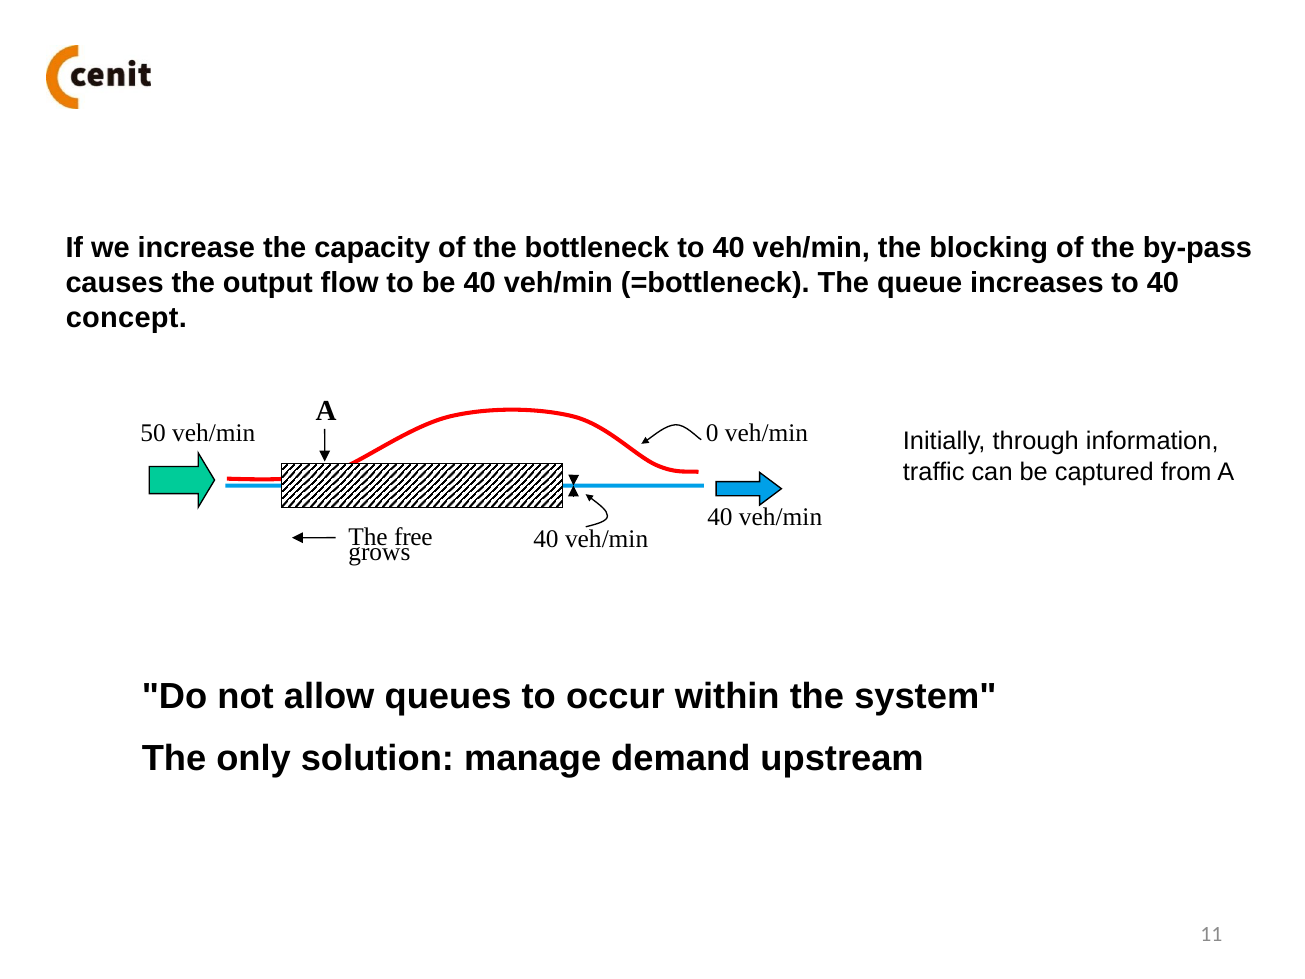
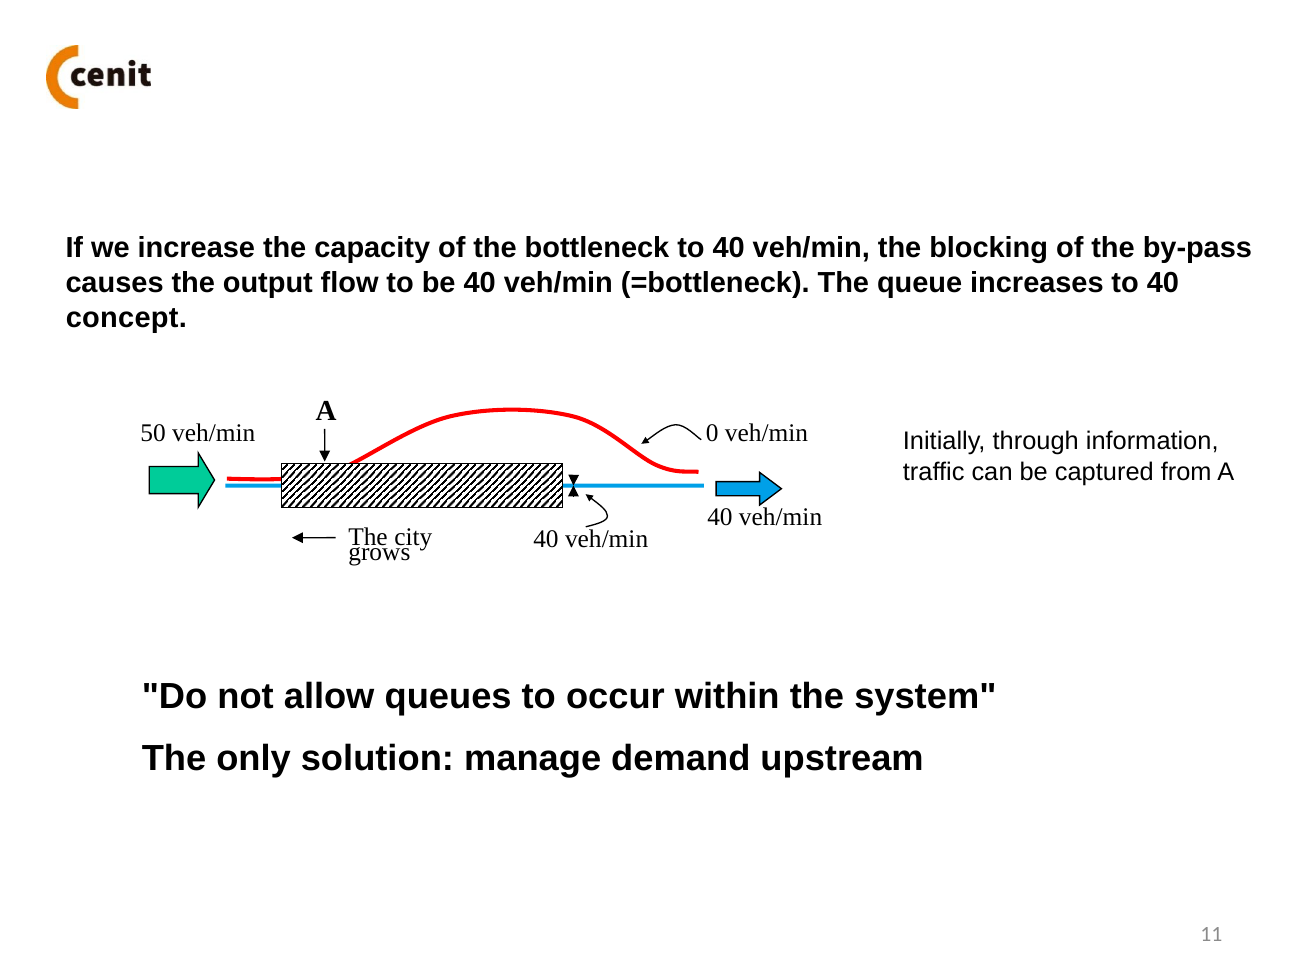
free: free -> city (413, 537)
